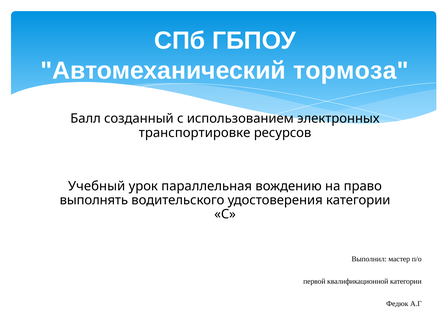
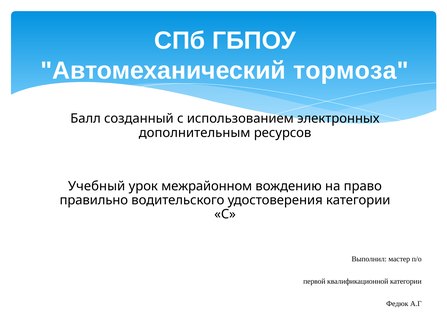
транспортировке: транспортировке -> дополнительным (195, 133)
параллельная: параллельная -> межрайонном (207, 186)
выполнять: выполнять -> правильно (94, 200)
